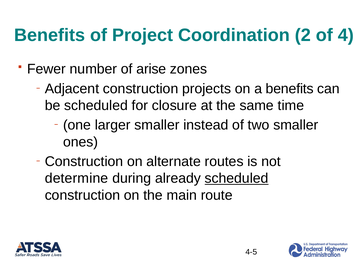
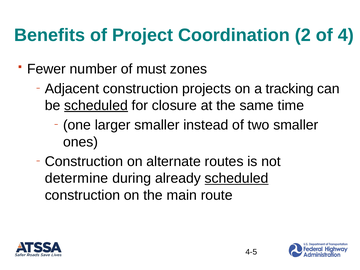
arise: arise -> must (151, 69)
a benefits: benefits -> tracking (290, 89)
scheduled underline: none -> present (96, 105)
